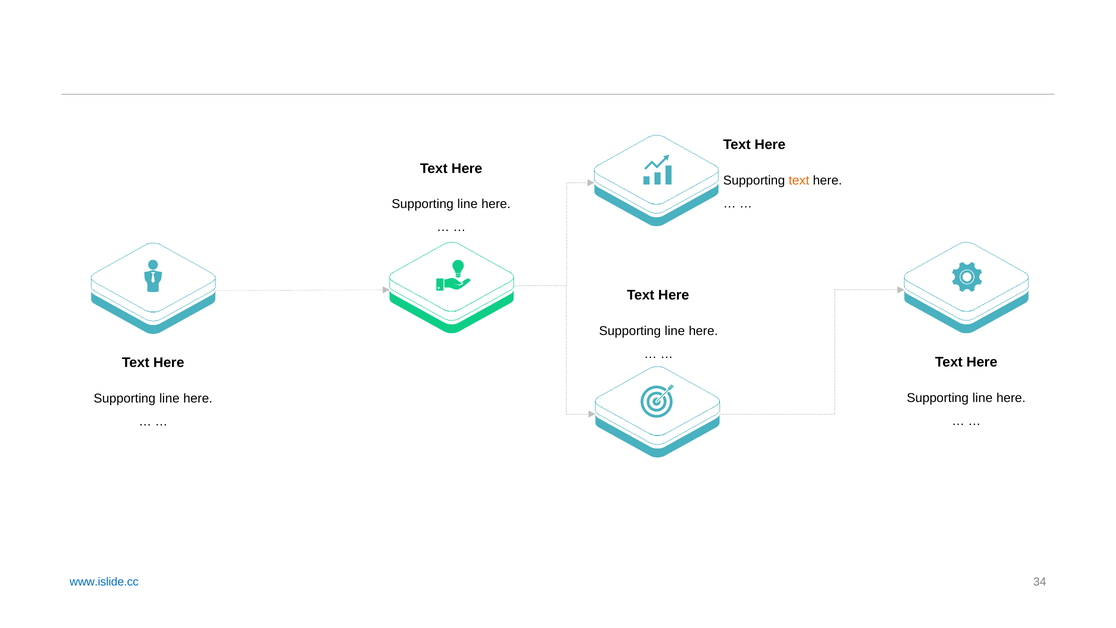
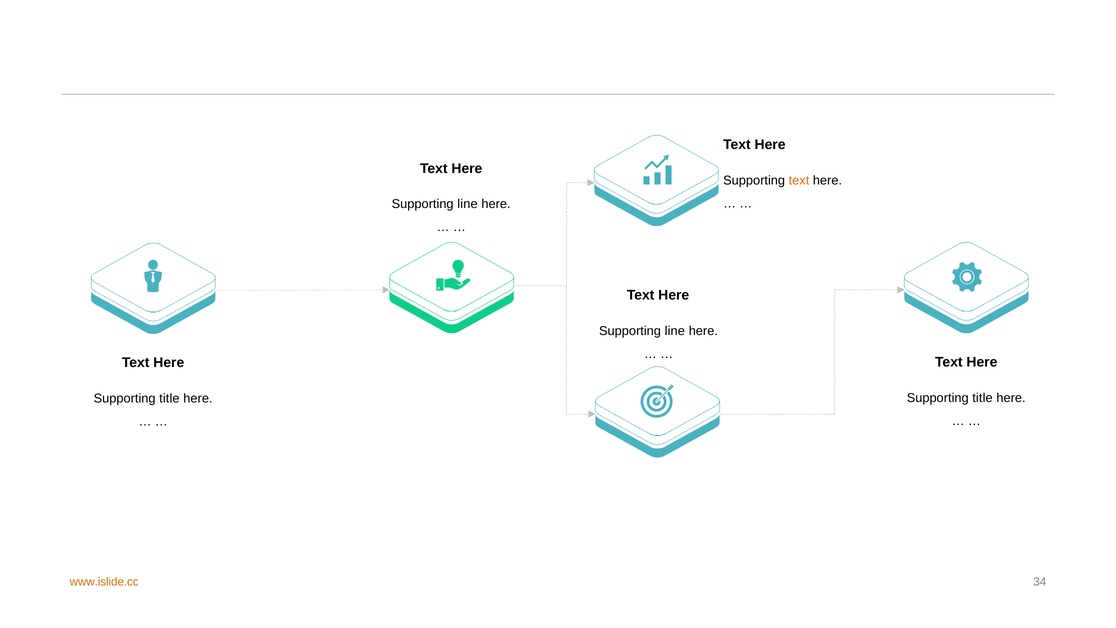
line: line -> title (983, 398)
line: line -> title (169, 398)
www.islide.cc colour: blue -> orange (104, 581)
